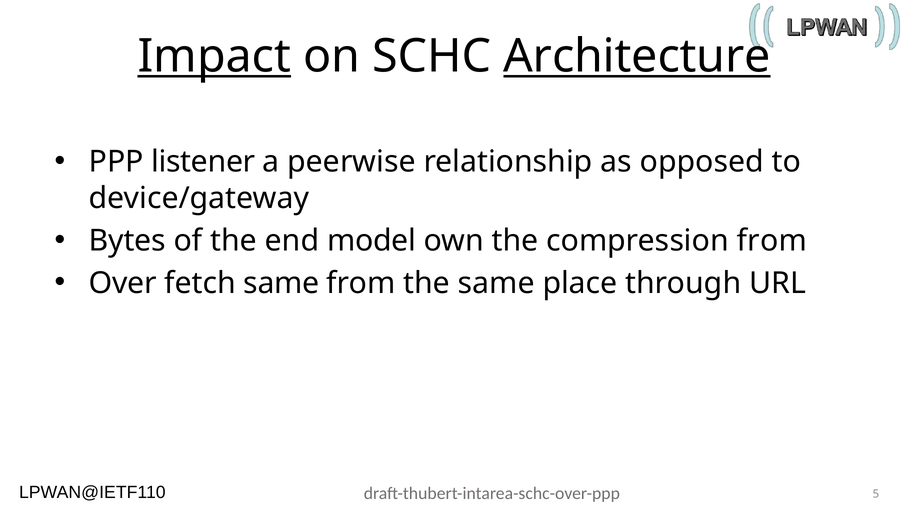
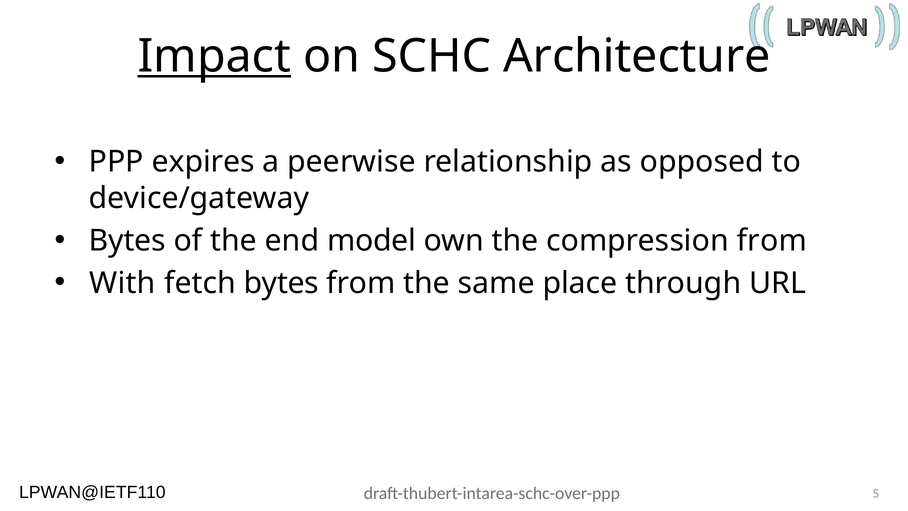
Architecture underline: present -> none (637, 56)
listener: listener -> expires (203, 162)
Over: Over -> With (122, 283)
fetch same: same -> bytes (281, 283)
